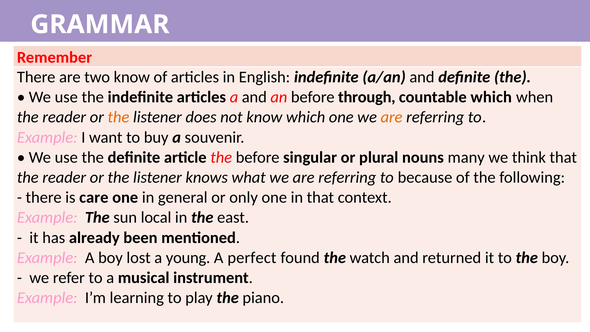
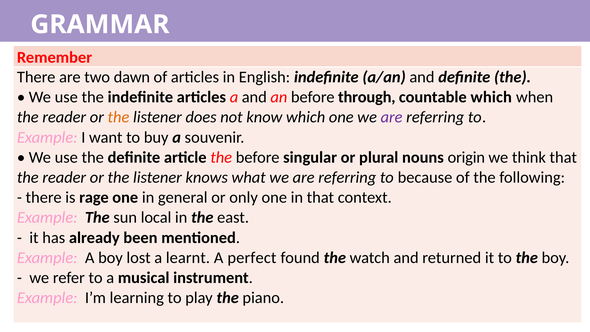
two know: know -> dawn (132, 77)
are colour: orange -> purple (392, 117)
many: many -> origin (466, 157)
care: care -> rage (94, 197)
young: young -> learnt (188, 258)
